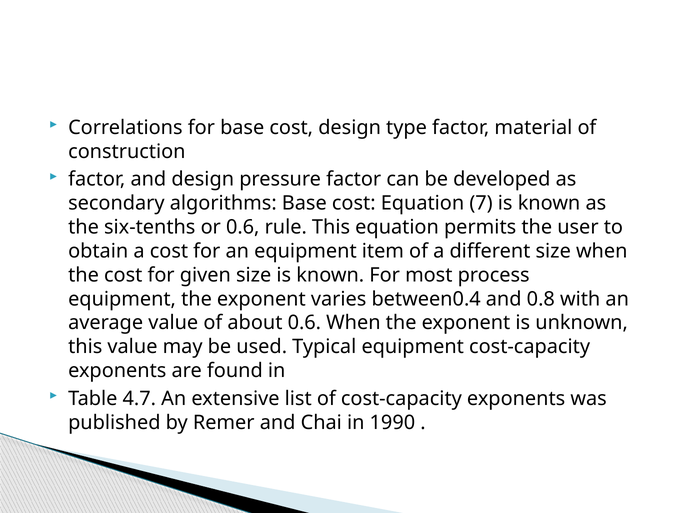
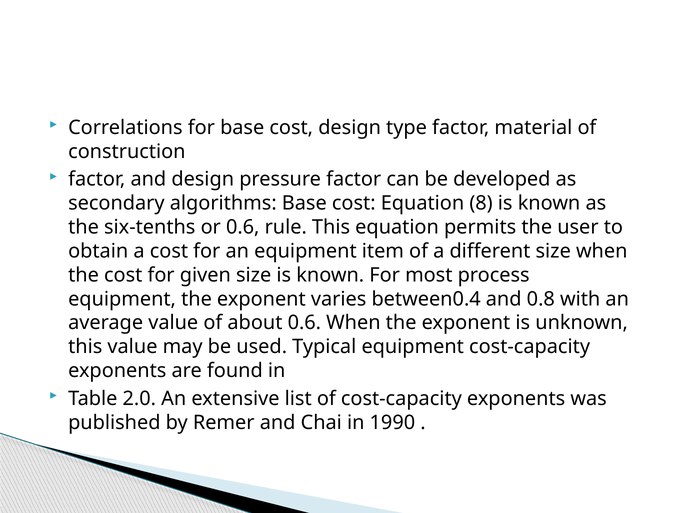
7: 7 -> 8 (481, 203)
4.7: 4.7 -> 2.0 (139, 398)
